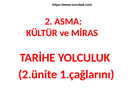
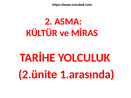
1.çağlarını: 1.çağlarını -> 1.arasında (87, 75)
